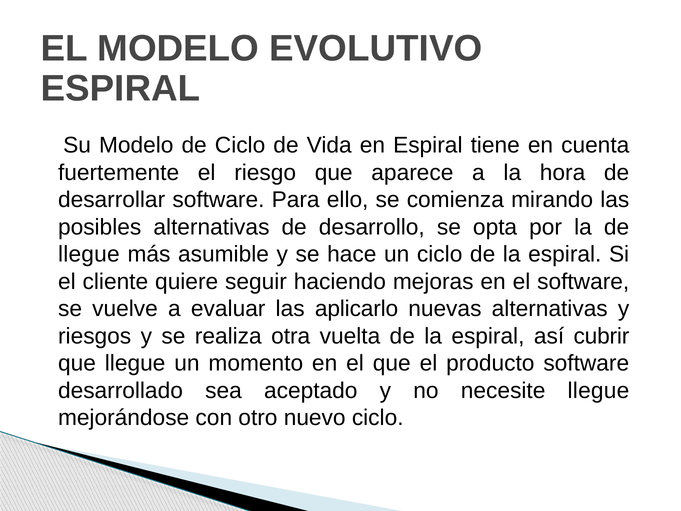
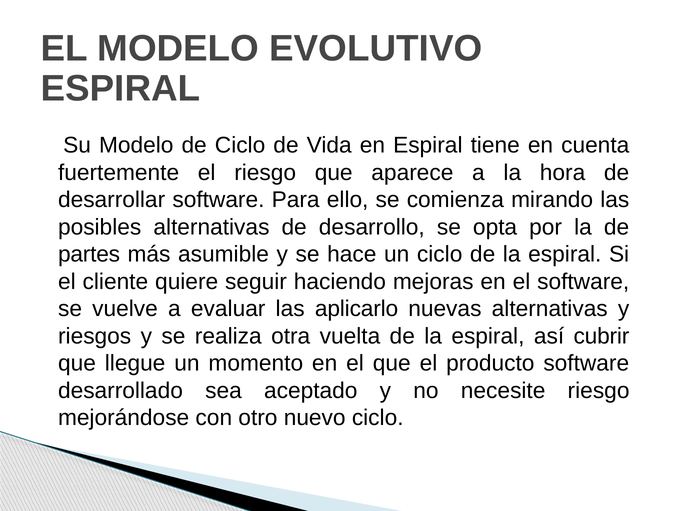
llegue: llegue -> partes (89, 254)
necesite llegue: llegue -> riesgo (599, 390)
